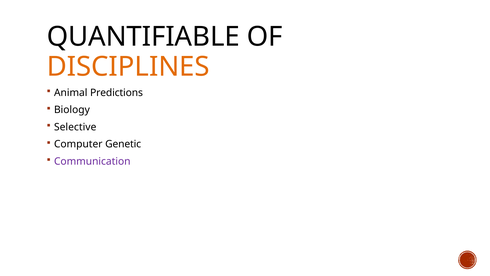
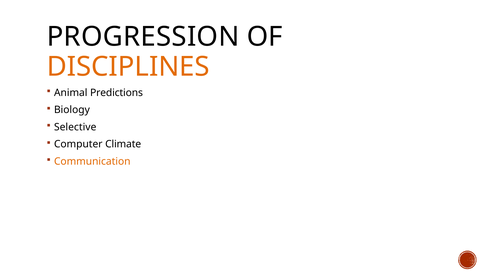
QUANTIFIABLE: QUANTIFIABLE -> PROGRESSION (143, 37)
Genetic: Genetic -> Climate (123, 144)
Communication colour: purple -> orange (92, 161)
